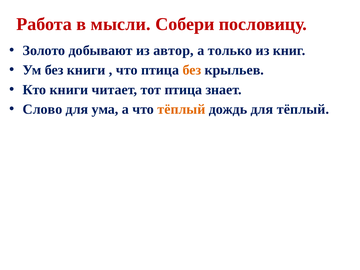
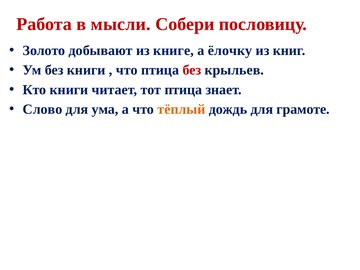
автор: автор -> книге (174, 51)
только: только -> ёлочку (230, 51)
без colour: orange -> red (192, 70)
для тёплый: тёплый -> грамоте (303, 109)
